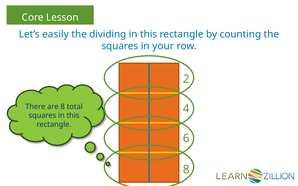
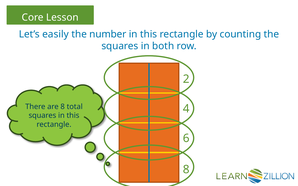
dividing: dividing -> number (108, 34)
your: your -> both (163, 46)
